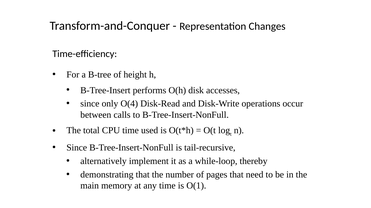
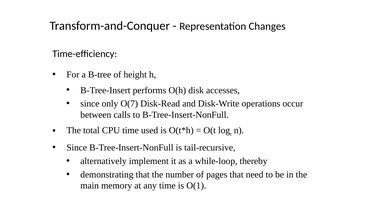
O(4: O(4 -> O(7 (129, 104)
